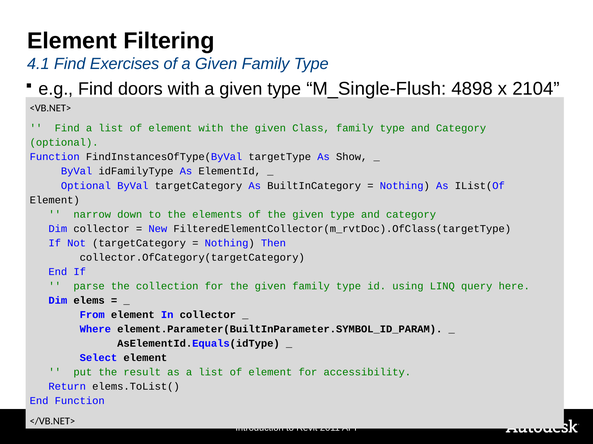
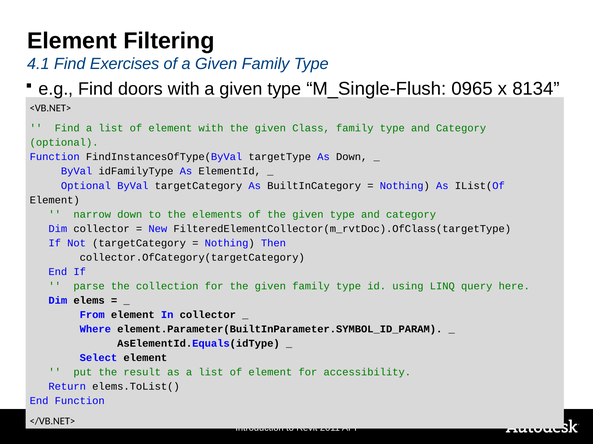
4898: 4898 -> 0965 (472, 89)
2104: 2104 -> 8134 (536, 89)
As Show: Show -> Down (352, 157)
